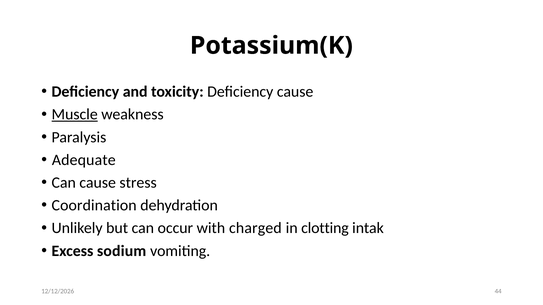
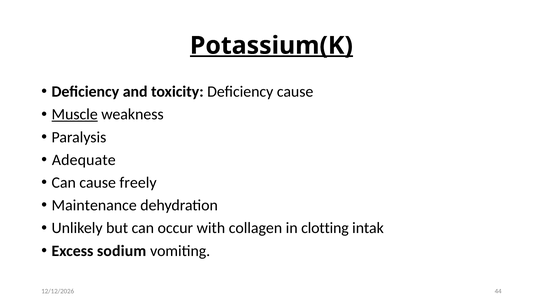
Potassium(K underline: none -> present (271, 46)
stress: stress -> freely (138, 183)
Coordination: Coordination -> Maintenance (94, 206)
charged: charged -> collagen (255, 228)
